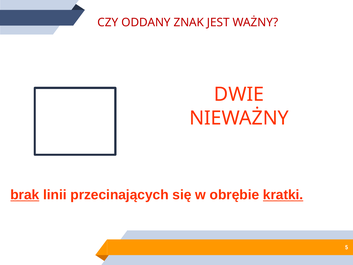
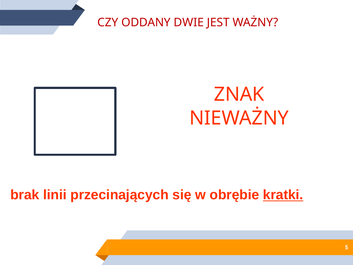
ZNAK: ZNAK -> DWIE (189, 22)
DWIE: DWIE -> ZNAK (239, 94)
brak underline: present -> none (25, 195)
